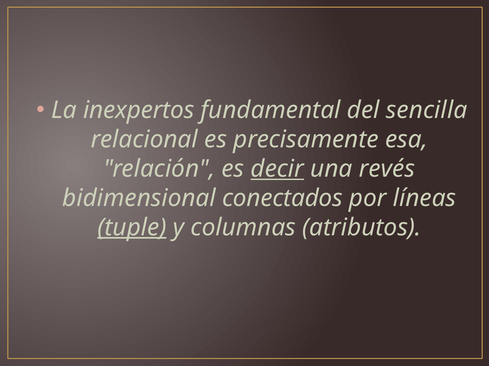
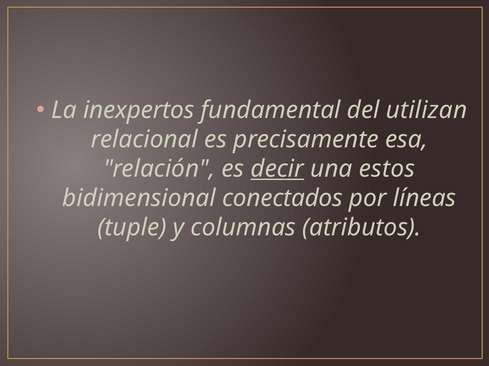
sencilla: sencilla -> utilizan (427, 111)
revés: revés -> estos (387, 169)
tuple underline: present -> none (132, 228)
